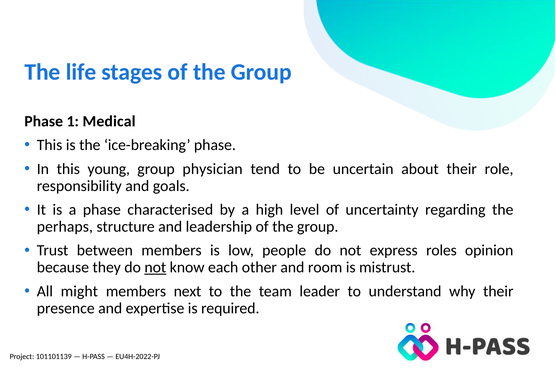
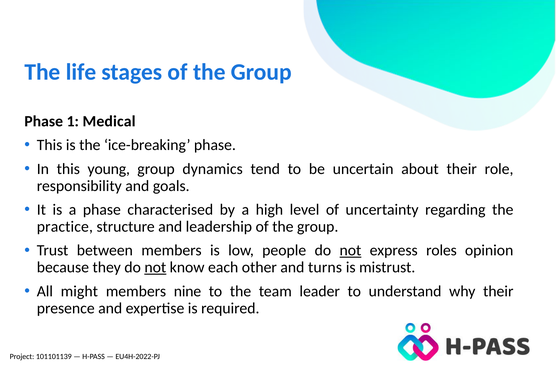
physician: physician -> dynamics (213, 169)
perhaps: perhaps -> practice (65, 226)
not underline: none -> present (350, 250)
room: room -> turns (325, 267)
next: next -> nine (187, 291)
